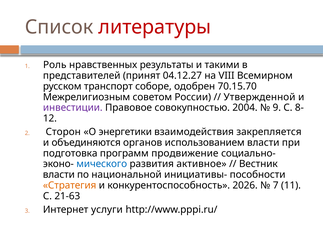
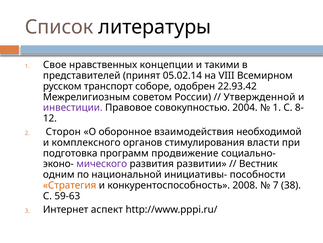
литературы colour: red -> black (155, 27)
Роль: Роль -> Свое (55, 65)
результаты: результаты -> концепции (167, 65)
04.12.27: 04.12.27 -> 05.02.14 (182, 75)
70.15.70: 70.15.70 -> 22.93.42 (237, 86)
9: 9 -> 1 (277, 107)
энергетики: энергетики -> оборонное (125, 131)
закрепляется: закрепляется -> необходимой (269, 131)
объединяются: объединяются -> комплексного (86, 142)
использованием: использованием -> стимулирования (205, 142)
мического colour: blue -> purple (102, 163)
активное: активное -> развитии (202, 163)
власти: власти -> одним (59, 174)
2026: 2026 -> 2008 (245, 185)
11: 11 -> 38 (291, 185)
21-63: 21-63 -> 59-63 (67, 195)
услуги: услуги -> аспект (107, 209)
